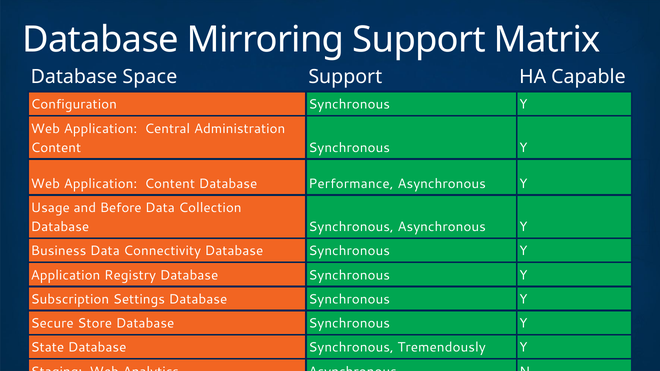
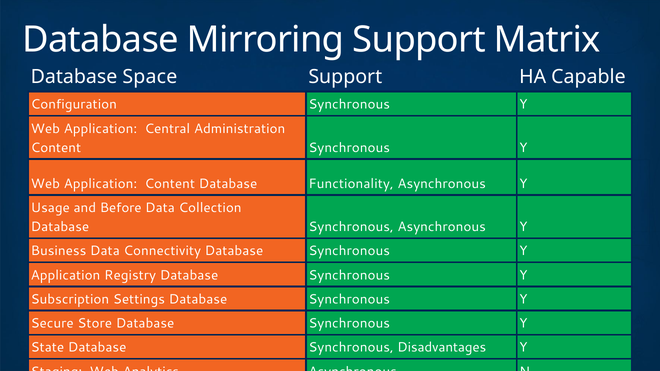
Performance: Performance -> Functionality (351, 184)
Tremendously: Tremendously -> Disadvantages (442, 348)
